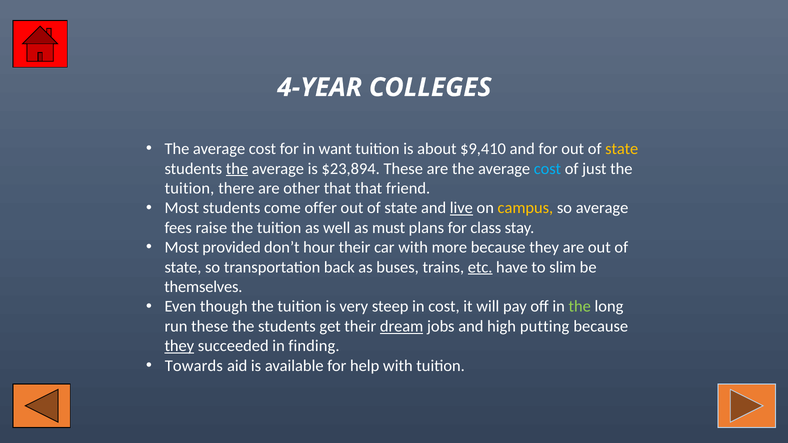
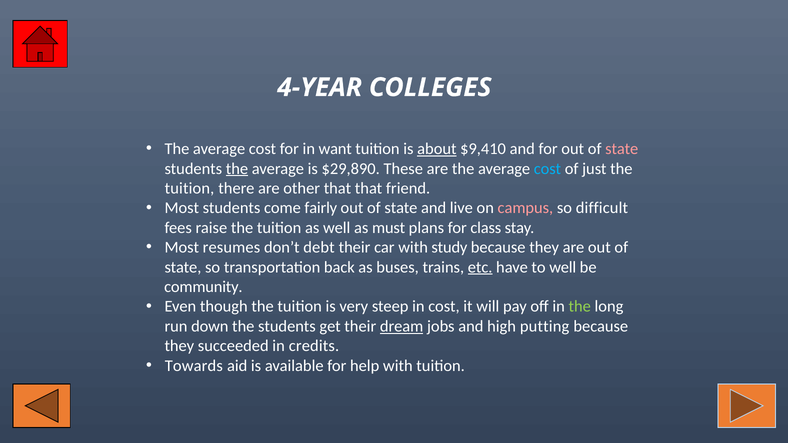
about underline: none -> present (437, 149)
state colour: yellow -> pink (622, 149)
$23,894: $23,894 -> $29,890 (351, 169)
offer: offer -> fairly (321, 208)
live underline: present -> none (461, 208)
campus colour: yellow -> pink (525, 208)
so average: average -> difficult (602, 208)
provided: provided -> resumes (231, 248)
hour: hour -> debt (319, 248)
more: more -> study (449, 248)
to slim: slim -> well (563, 267)
themselves: themselves -> community (203, 287)
run these: these -> down (210, 326)
they underline: present -> none (179, 346)
finding: finding -> credits (314, 346)
